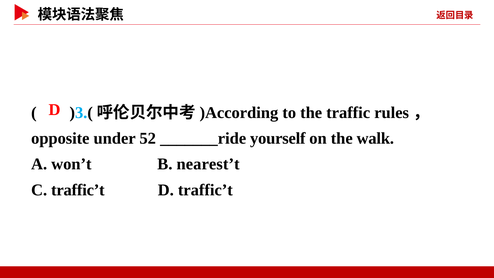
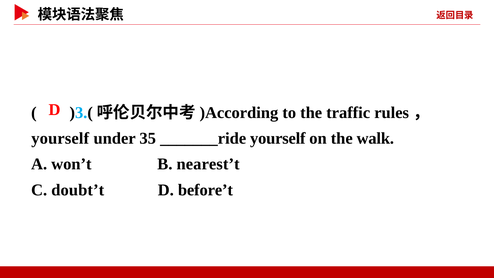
opposite: opposite -> yourself (60, 138)
52: 52 -> 35 (148, 138)
C traffic’t: traffic’t -> doubt’t (78, 190)
D traffic’t: traffic’t -> before’t (205, 190)
